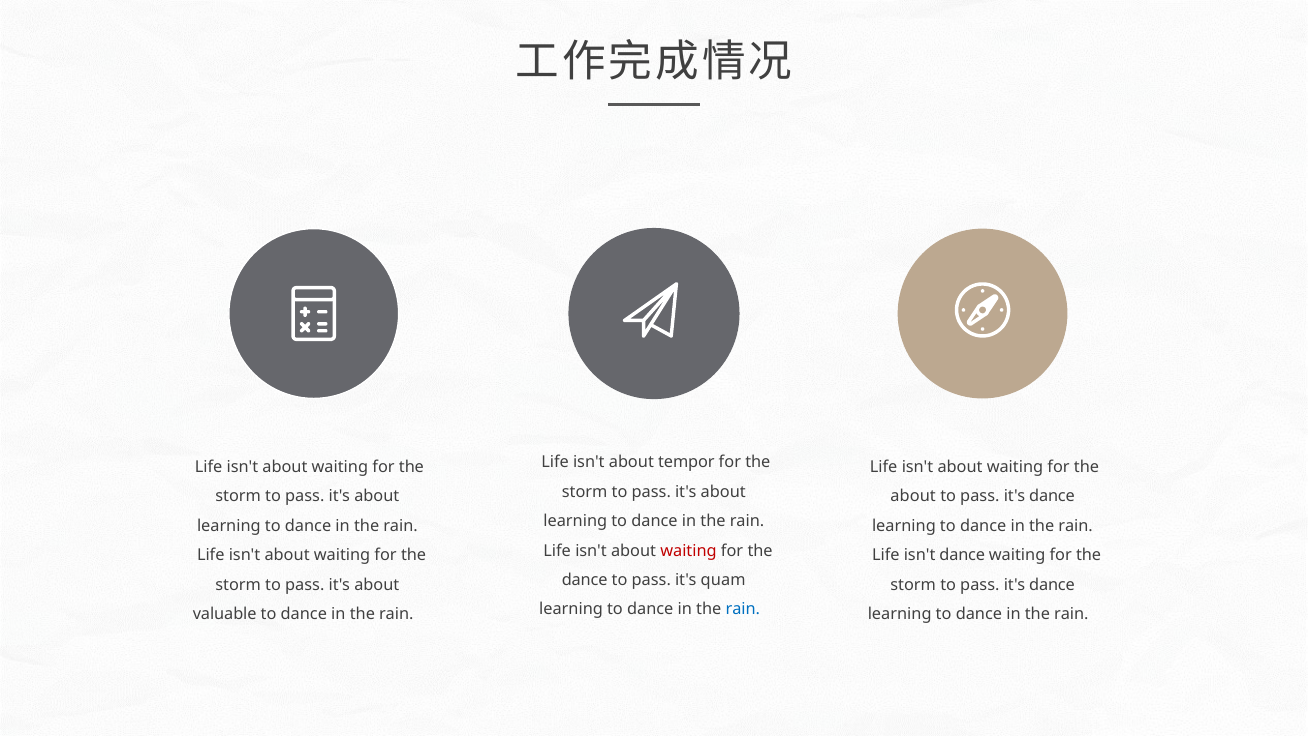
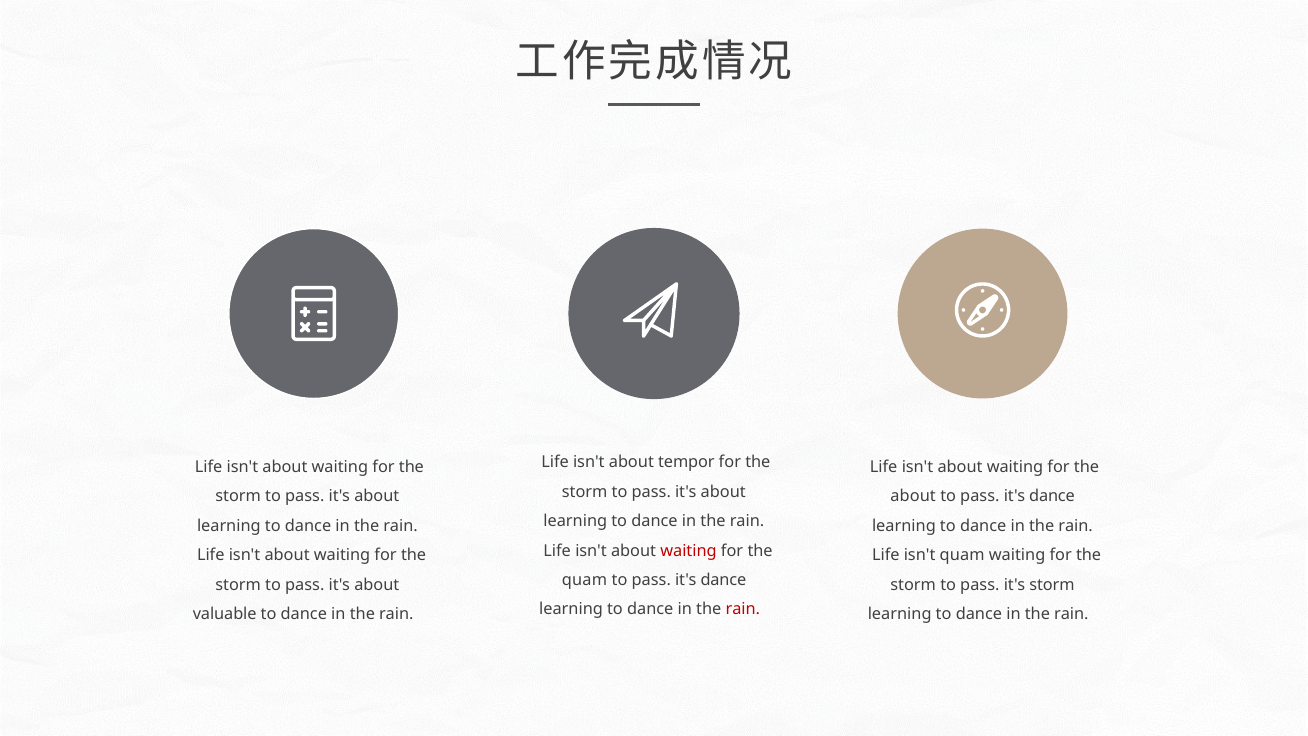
isn't dance: dance -> quam (962, 555)
dance: dance -> quam (584, 580)
quam: quam -> dance (723, 580)
dance: dance -> storm (1052, 585)
rain colour: blue -> red (743, 609)
